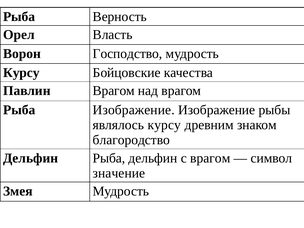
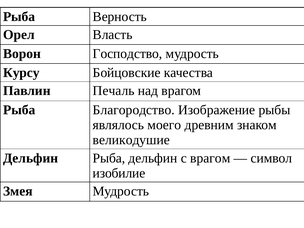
Павлин Врагом: Врагом -> Печаль (114, 91)
Рыба Изображение: Изображение -> Благородство (134, 110)
являлось курсу: курсу -> моего (164, 125)
благородство: благородство -> великодушие (131, 140)
значение: значение -> изобилие (119, 173)
